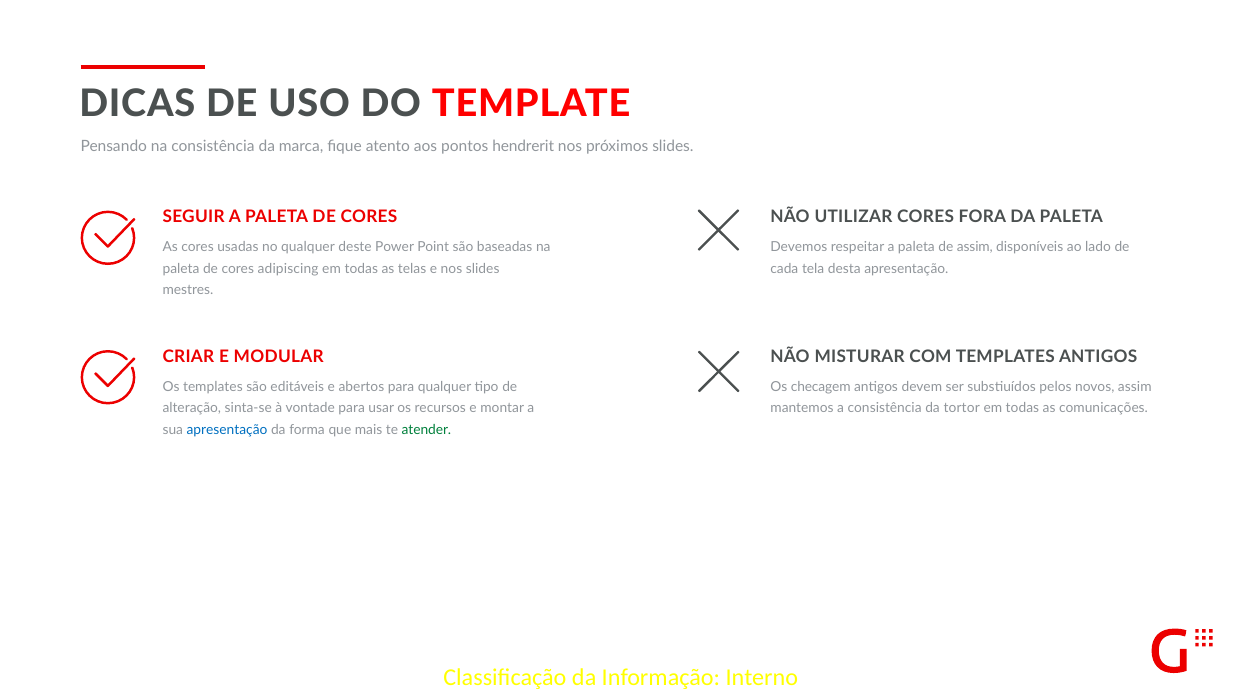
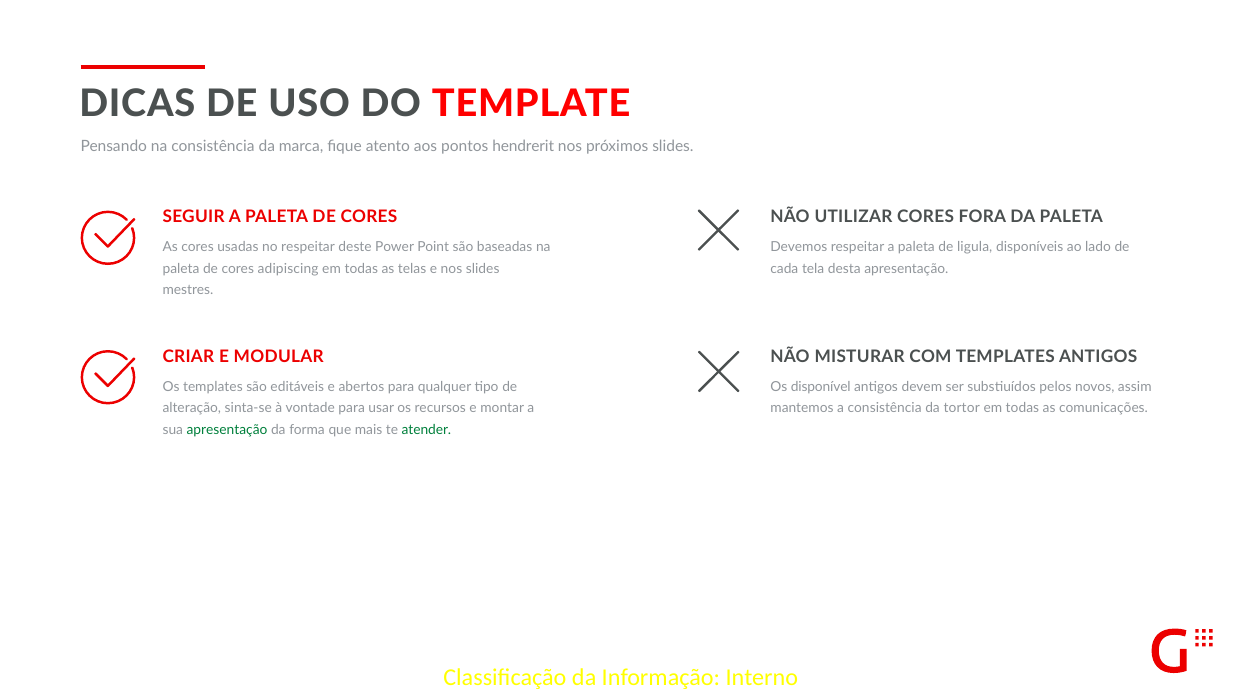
no qualquer: qualquer -> respeitar (308, 248)
de assim: assim -> ligula (975, 247)
checagem: checagem -> disponível (821, 387)
apresentação colour: blue -> green (227, 430)
